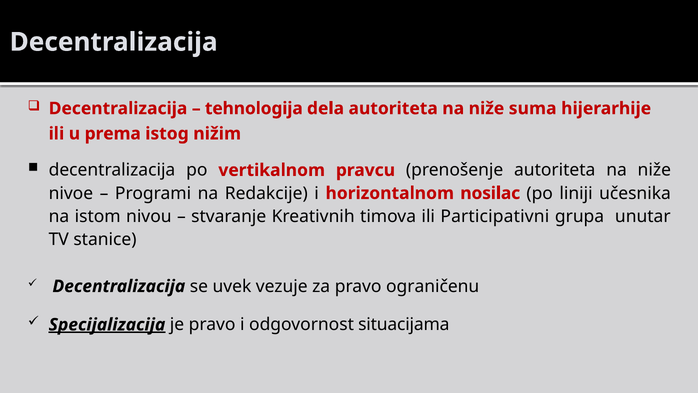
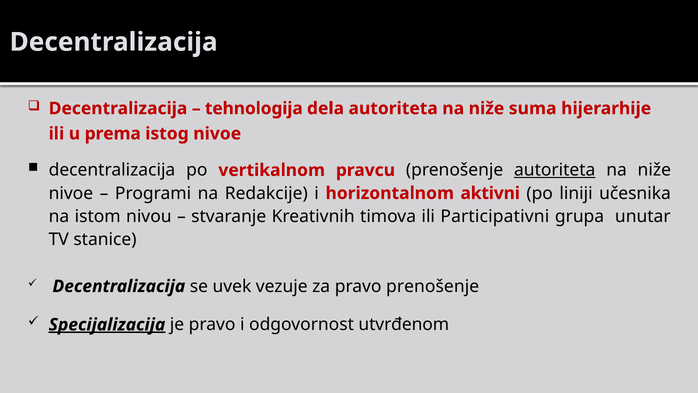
istog nižim: nižim -> nivoe (217, 133)
autoriteta underline: none -> present (555, 170)
nosilac: nosilac -> aktivni (490, 193)
pravo ograničenu: ograničenu -> prenošenje (433, 286)
situacijama: situacijama -> utvrđenom (404, 324)
